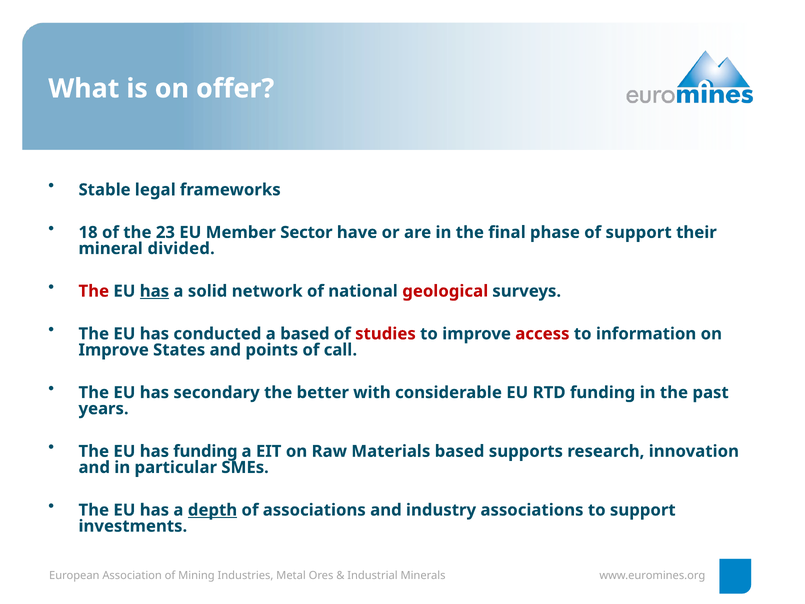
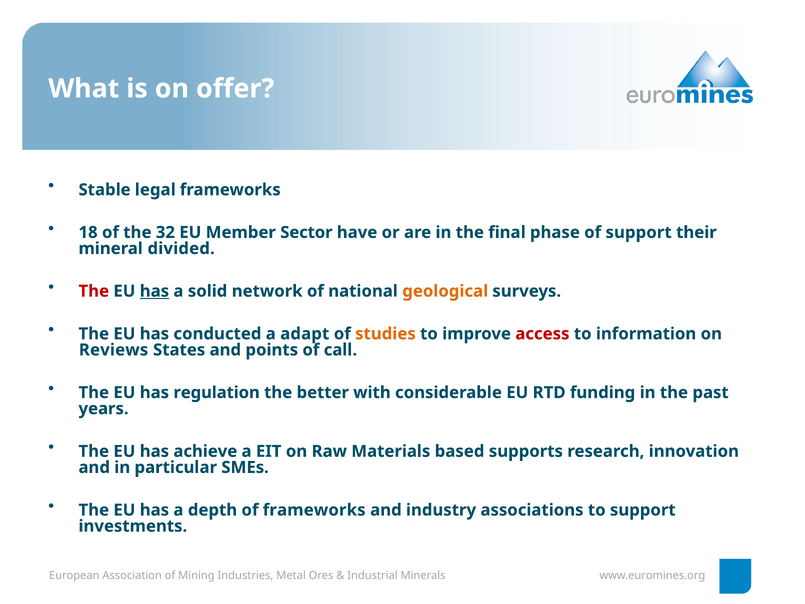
23: 23 -> 32 (165, 232)
geological colour: red -> orange (445, 291)
a based: based -> adapt (305, 334)
studies colour: red -> orange (385, 334)
Improve: Improve -> Reviews (114, 350)
secondary: secondary -> regulation (217, 392)
has funding: funding -> achieve (205, 451)
depth underline: present -> none (213, 510)
of associations: associations -> frameworks (314, 510)
